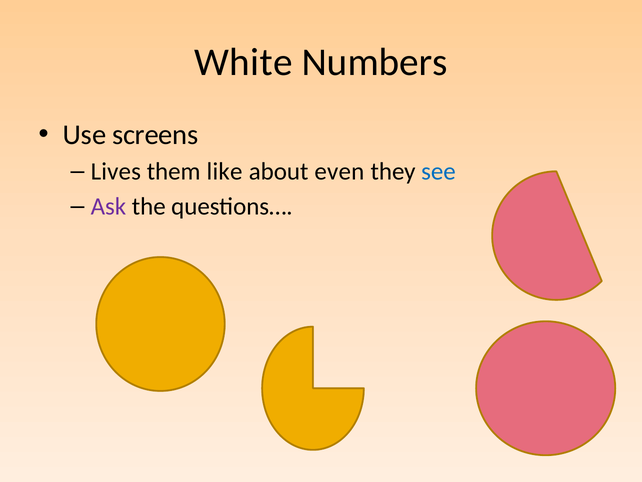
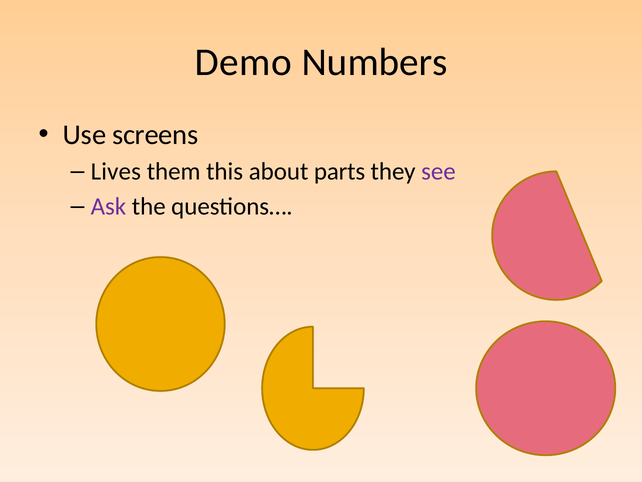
White: White -> Demo (243, 62)
like: like -> this (225, 172)
even: even -> parts (340, 172)
see colour: blue -> purple (438, 172)
